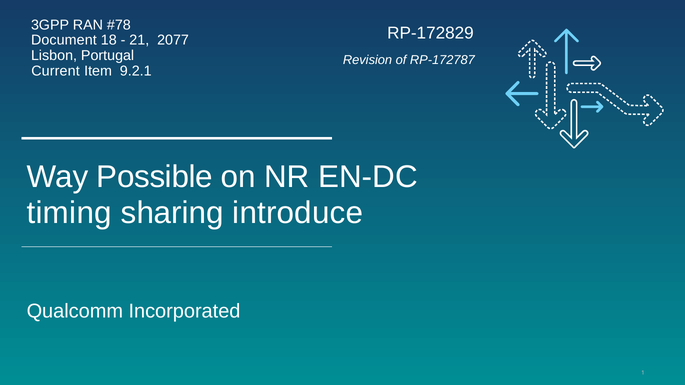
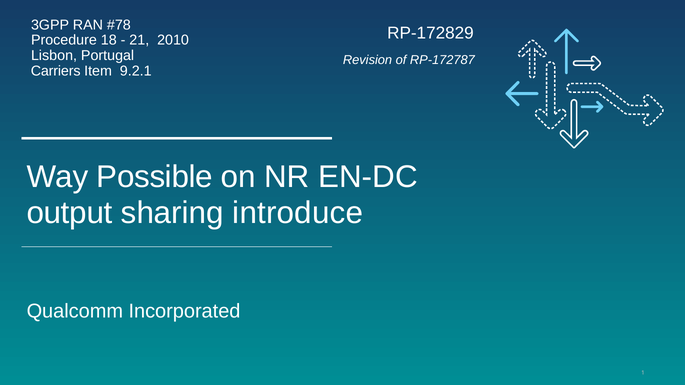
Document: Document -> Procedure (64, 40)
2077: 2077 -> 2010 (173, 40)
Current: Current -> Carriers (56, 71)
timing: timing -> output (70, 213)
